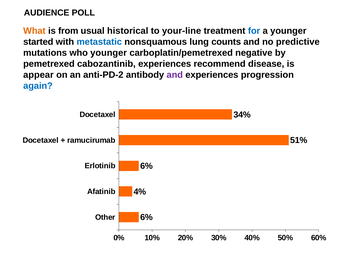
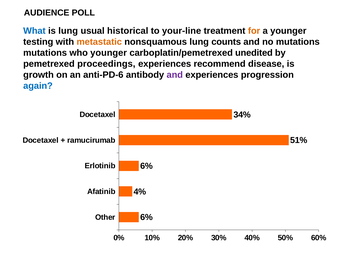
What colour: orange -> blue (34, 31)
is from: from -> lung (68, 31)
for colour: blue -> orange (254, 31)
started: started -> testing (38, 42)
metastatic colour: blue -> orange (99, 42)
no predictive: predictive -> mutations (298, 42)
negative: negative -> unedited (254, 53)
cabozantinib: cabozantinib -> proceedings (106, 64)
appear: appear -> growth (38, 75)
anti-PD-2: anti-PD-2 -> anti-PD-6 (103, 75)
